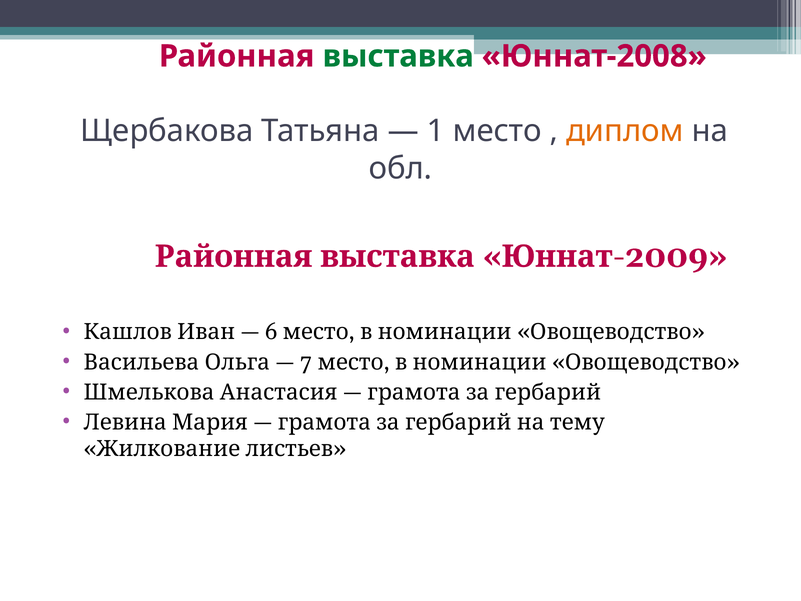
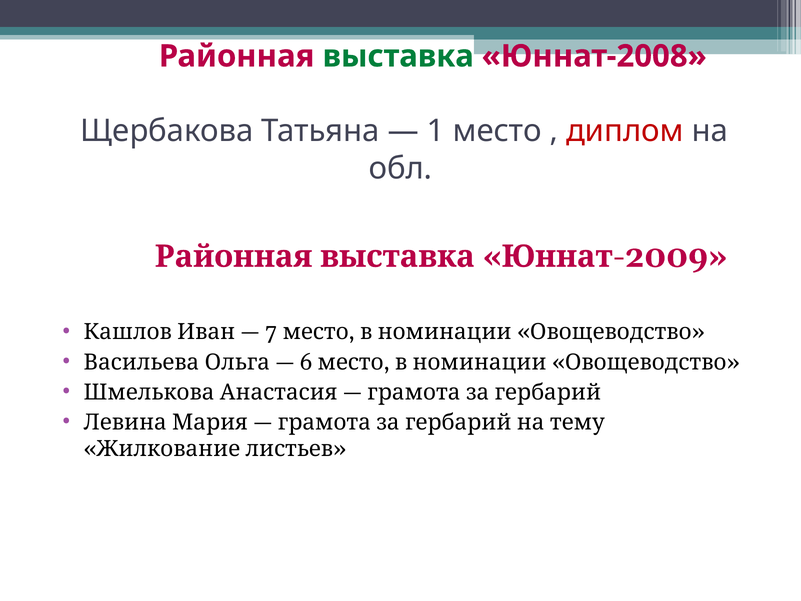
диплом colour: orange -> red (625, 131)
6: 6 -> 7 (271, 332)
7: 7 -> 6 (306, 362)
